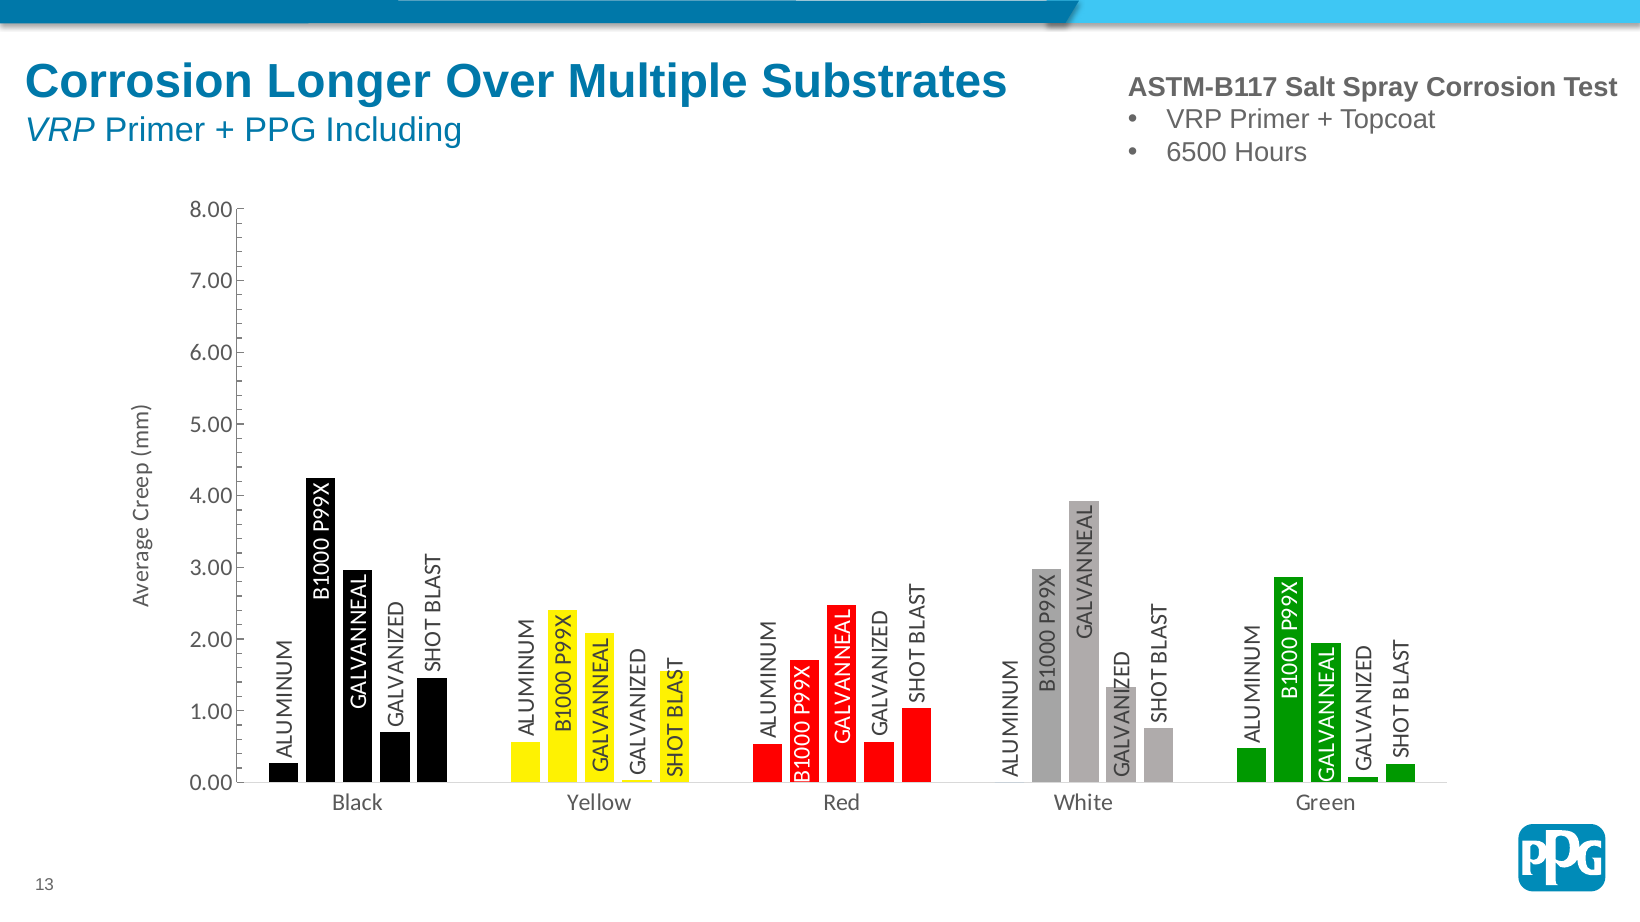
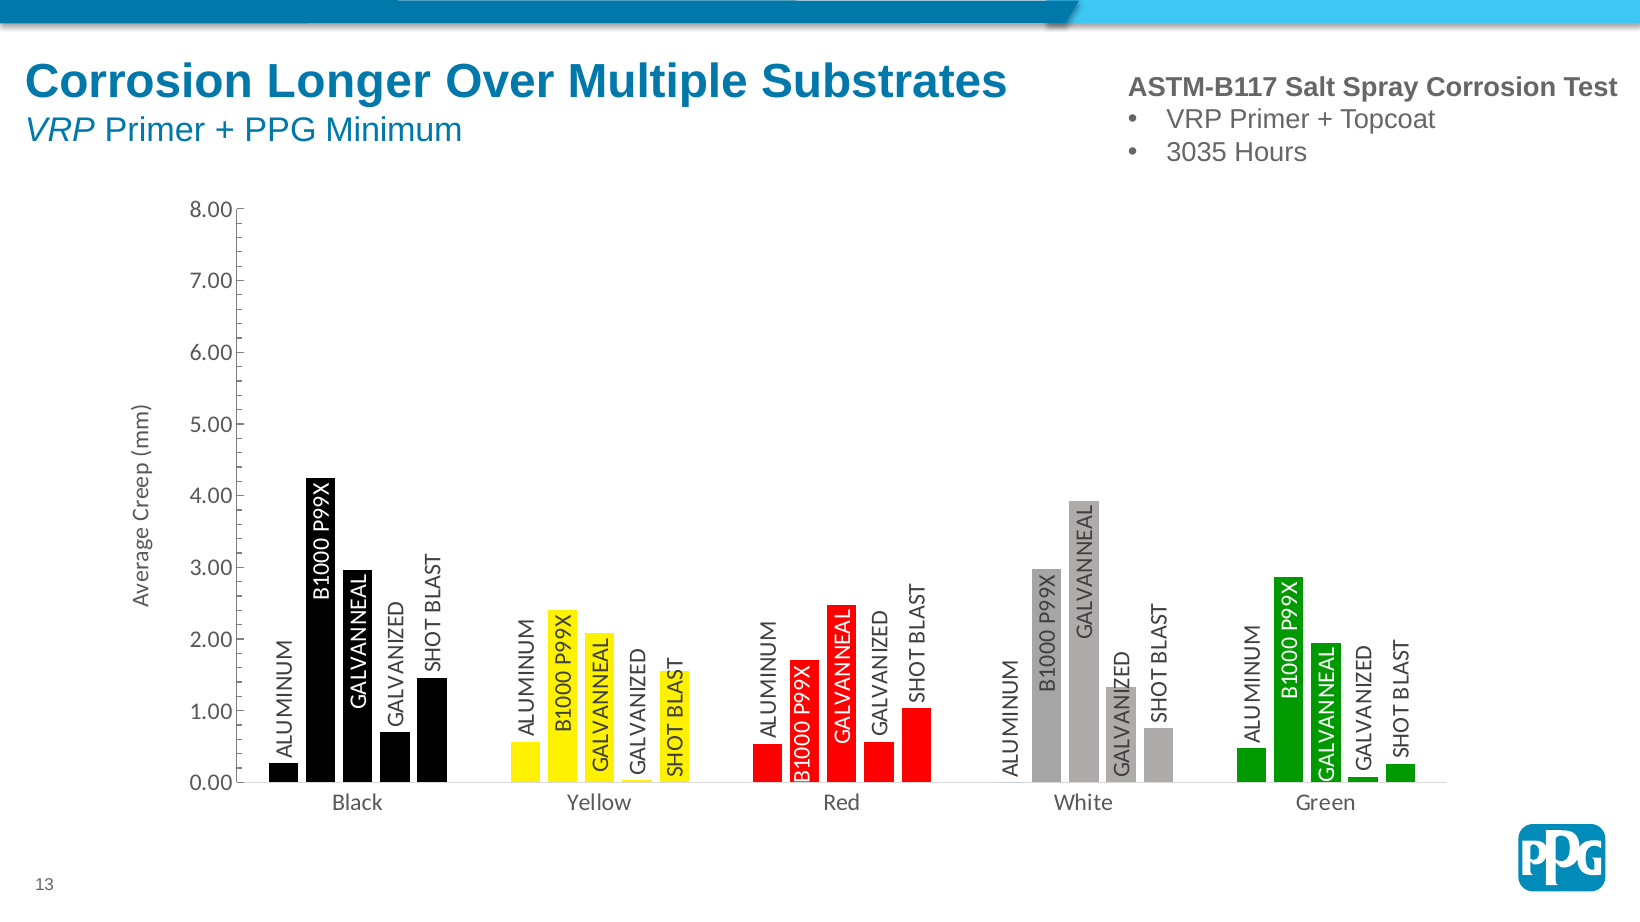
Including: Including -> Minimum (394, 130)
6500: 6500 -> 3035 (1197, 153)
